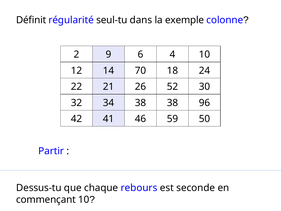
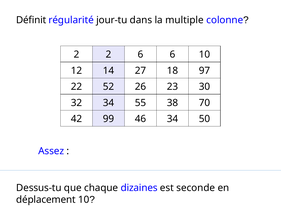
seul-tu: seul-tu -> jour-tu (112, 20)
exemple: exemple -> multiple (184, 20)
2 9: 9 -> 2 (109, 54)
6 4: 4 -> 6 (172, 54)
70: 70 -> 27 (141, 71)
24: 24 -> 97 (204, 71)
21: 21 -> 52 (109, 87)
52: 52 -> 23 (172, 87)
34 38: 38 -> 55 (141, 103)
96: 96 -> 70 (204, 103)
41: 41 -> 99 (109, 119)
46 59: 59 -> 34 (172, 119)
Partir: Partir -> Assez (51, 151)
rebours: rebours -> dizaines (139, 188)
commençant: commençant -> déplacement (46, 199)
